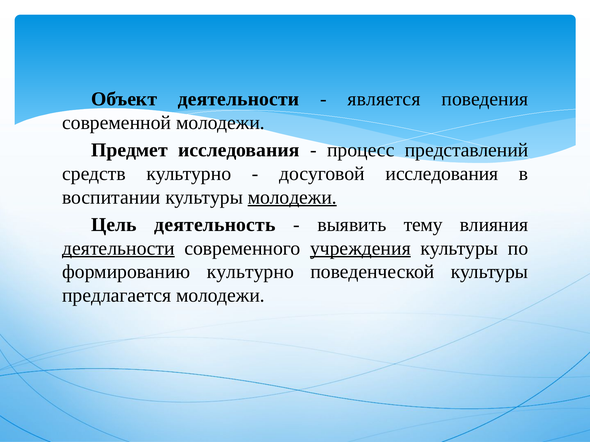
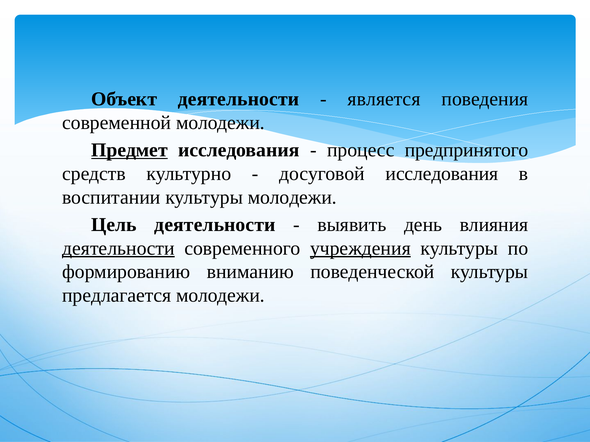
Предмет underline: none -> present (129, 150)
представлений: представлений -> предпринятого (467, 150)
молодежи underline: present -> none (292, 197)
Цель деятельность: деятельность -> деятельности (215, 225)
тему: тему -> день (423, 225)
формированию культурно: культурно -> вниманию (250, 272)
